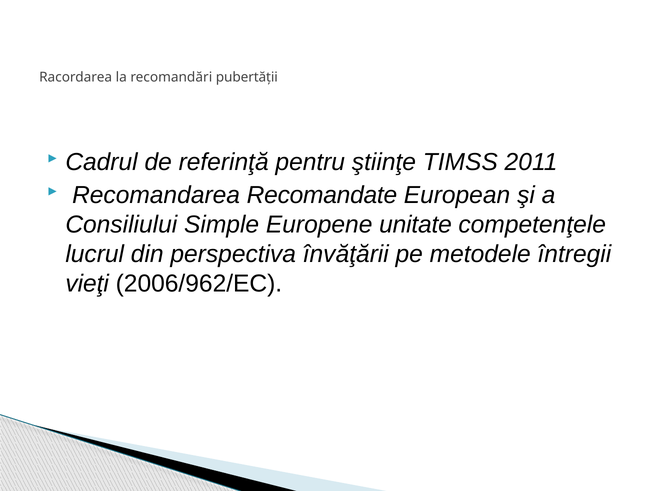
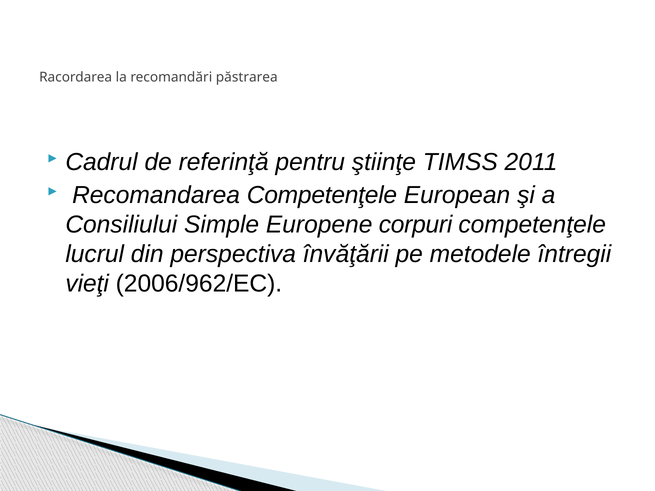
pubertății: pubertății -> păstrarea (247, 77)
Recomandarea Recomandate: Recomandate -> Competenţele (322, 195)
unitate: unitate -> corpuri (416, 225)
